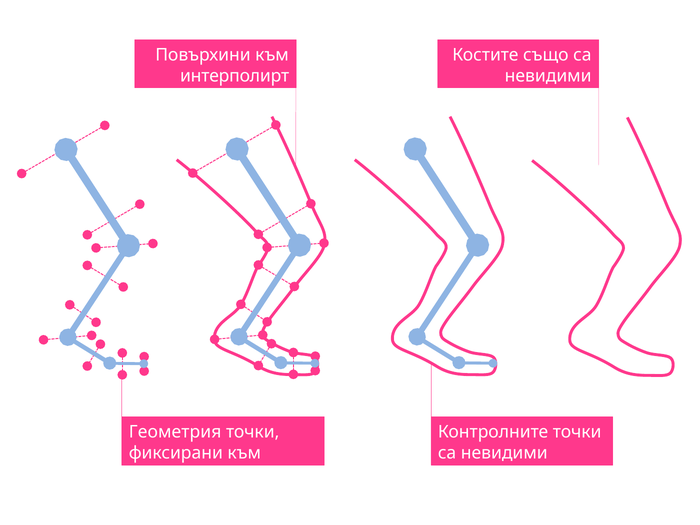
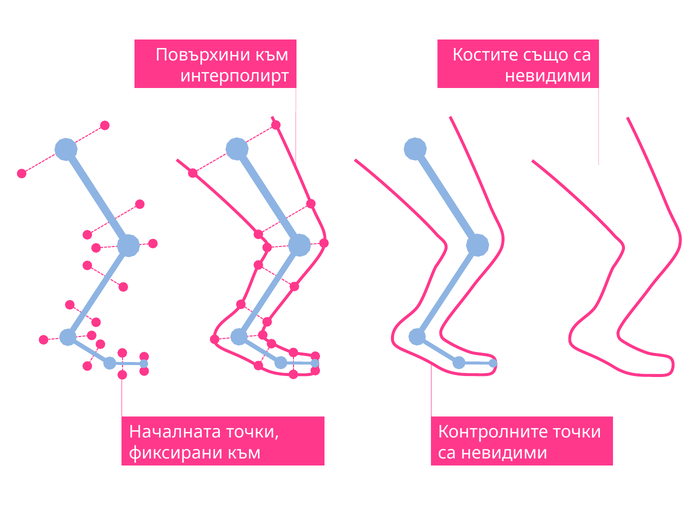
Геометрия: Геометрия -> Началната (175, 432)
